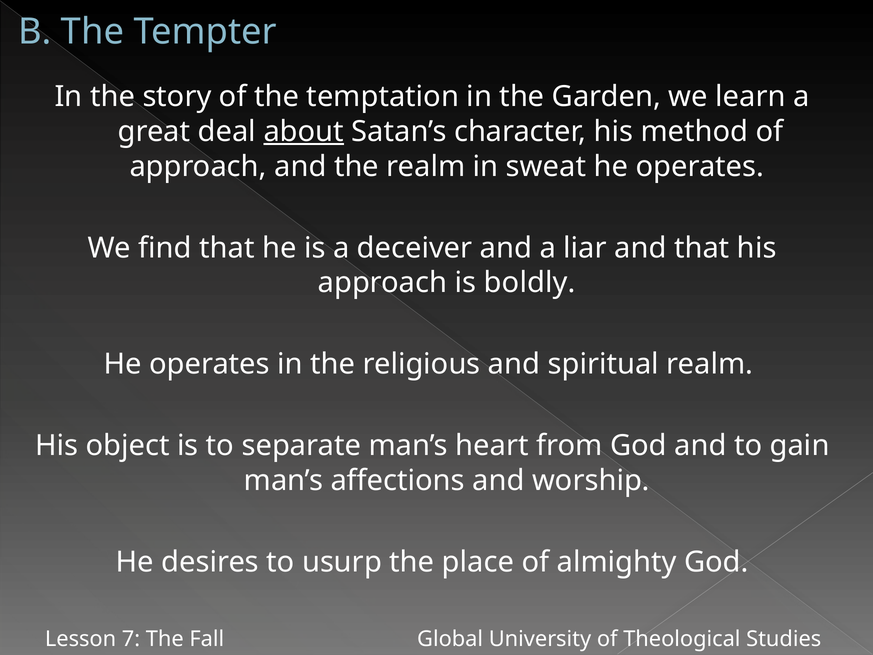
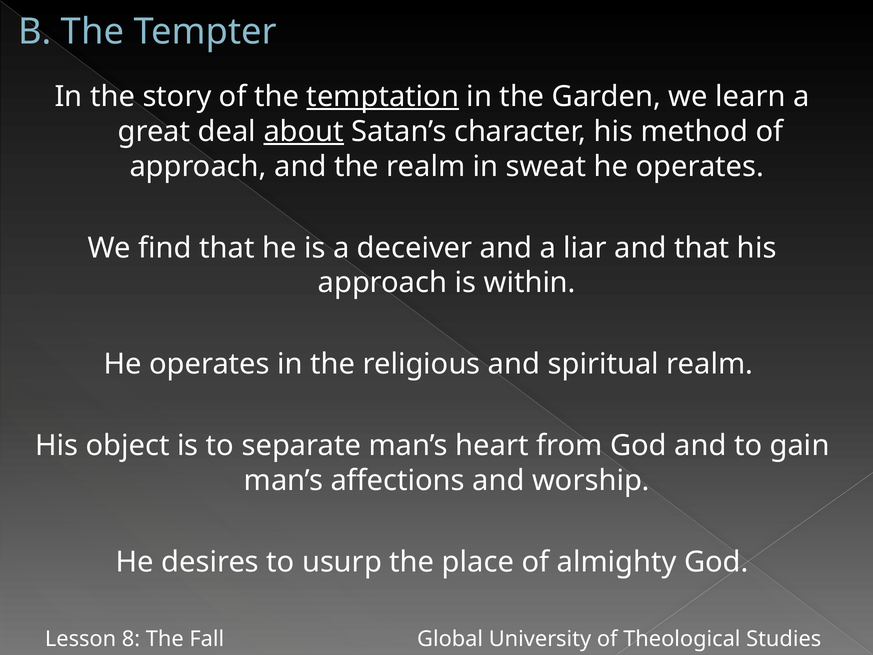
temptation underline: none -> present (383, 97)
boldly: boldly -> within (530, 283)
7: 7 -> 8 (131, 639)
